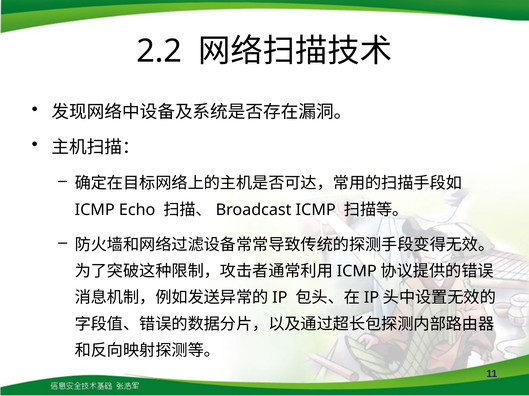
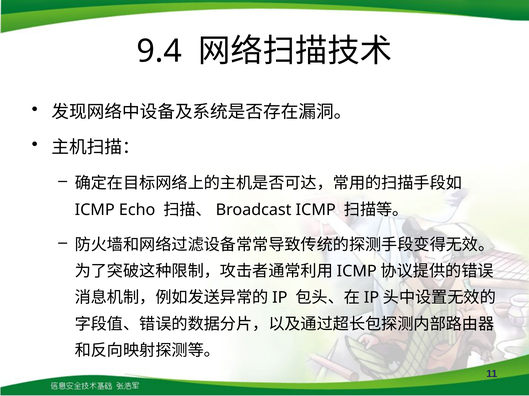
2.2: 2.2 -> 9.4 (159, 51)
